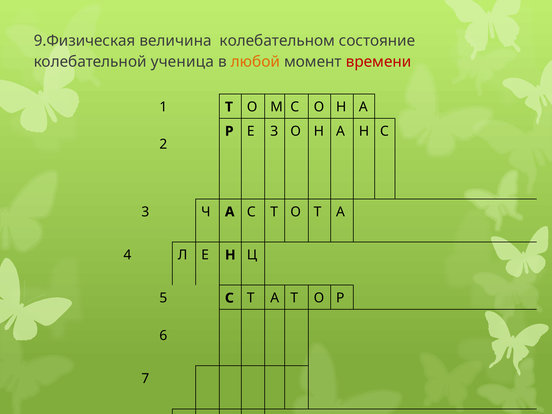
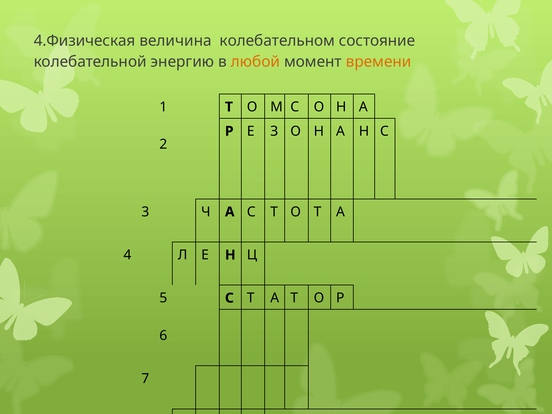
9.Физическая: 9.Физическая -> 4.Физическая (85, 41)
ученица: ученица -> энергию (182, 62)
времени colour: red -> orange (379, 62)
